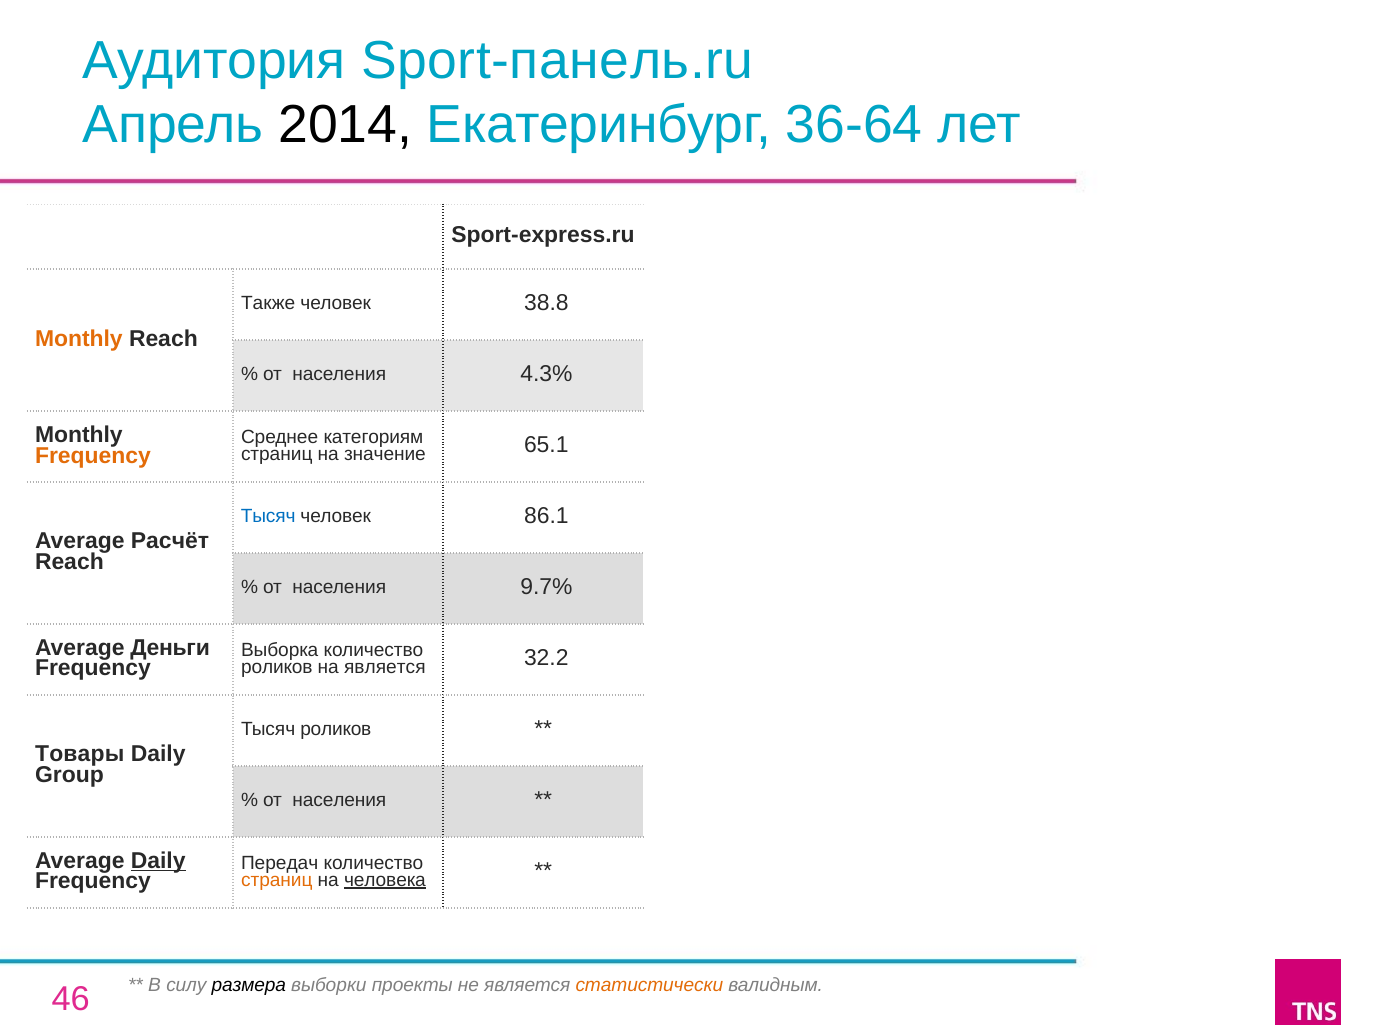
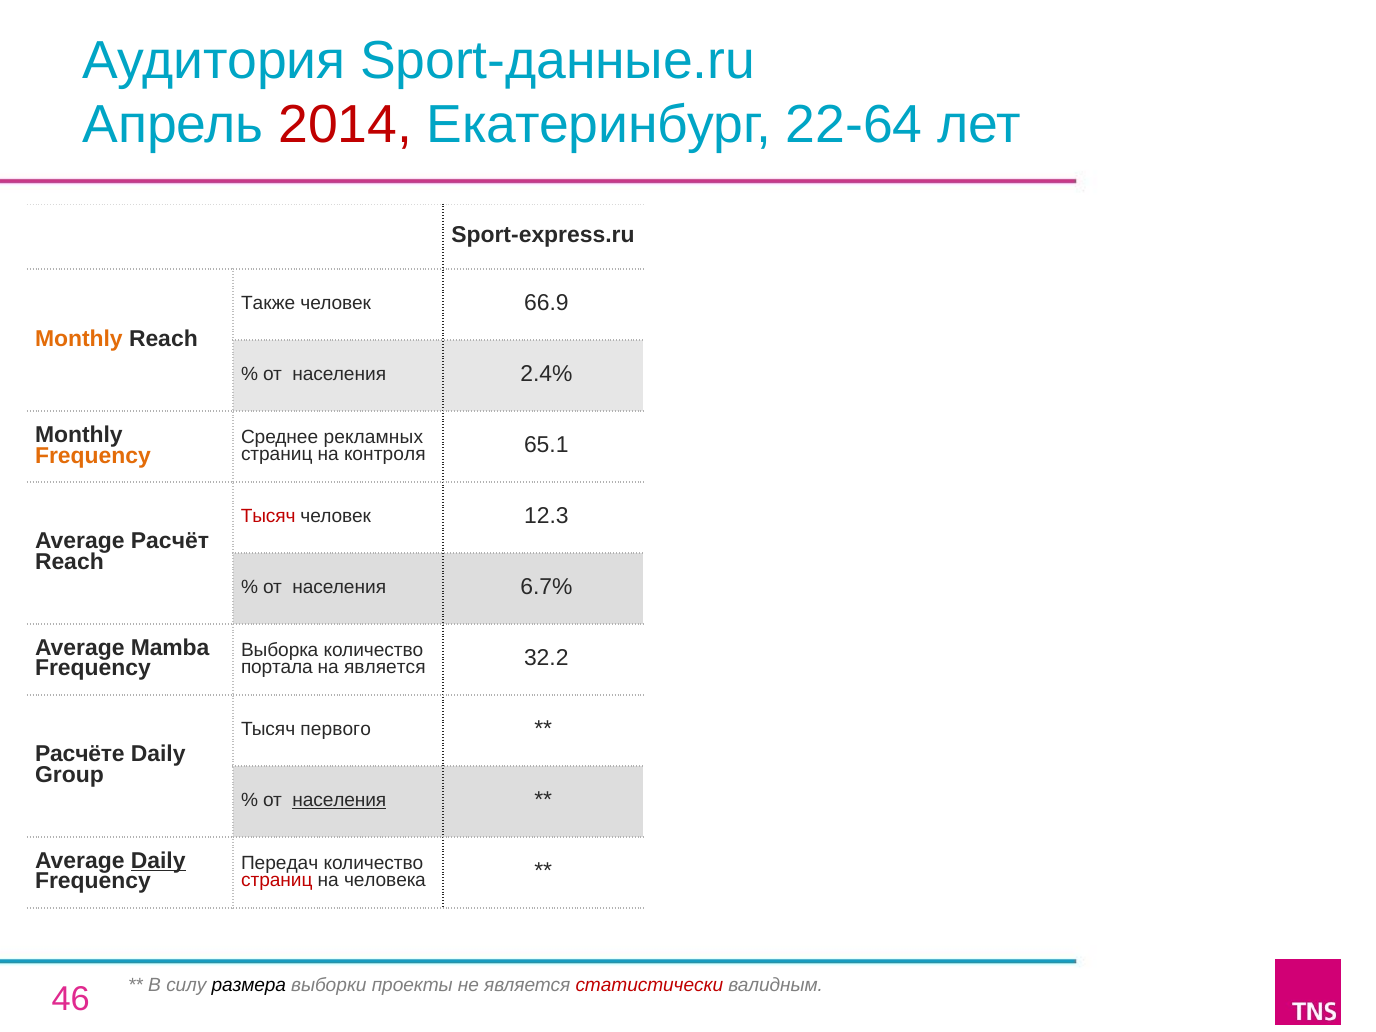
Sport-панель.ru: Sport-панель.ru -> Sport-данные.ru (558, 61)
2014 colour: black -> red (345, 125)
36-64: 36-64 -> 22-64 (854, 125)
38.8: 38.8 -> 66.9 (546, 303)
4.3%: 4.3% -> 2.4% (546, 374)
категориям: категориям -> рекламных (373, 437)
значение: значение -> контроля (385, 454)
Тысяч colour: blue -> red (268, 516)
86.1: 86.1 -> 12.3 (546, 516)
9.7%: 9.7% -> 6.7% (546, 587)
Деньги: Деньги -> Mamba (170, 648)
роликов: роликов -> портала (277, 667)
Тысяч роликов: роликов -> первого (336, 729)
Товары: Товары -> Расчёте (80, 754)
населения underline: none -> present (339, 800)
страниц colour: orange -> red (277, 880)
человека underline: present -> none (385, 880)
статистически colour: orange -> red (649, 985)
